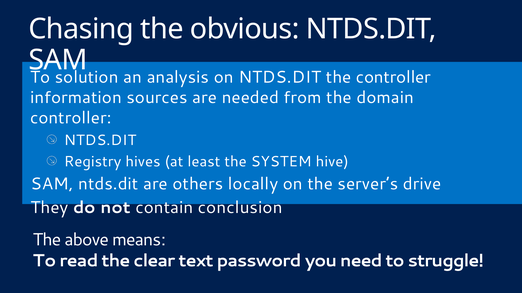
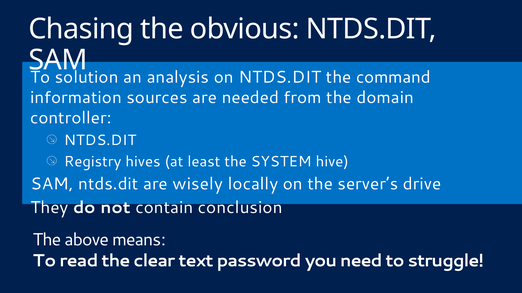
the controller: controller -> command (393, 77)
others: others -> wisely (198, 184)
